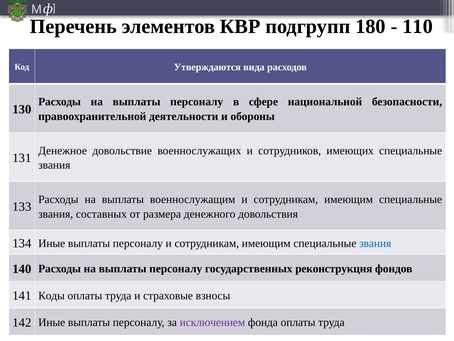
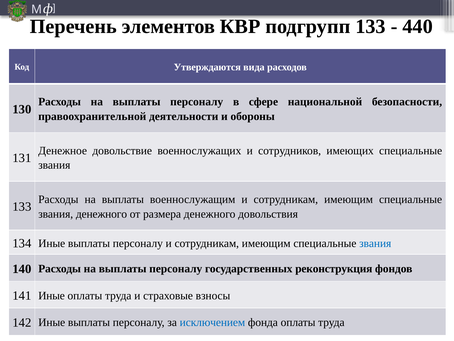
подгрупп 180: 180 -> 133 (371, 27)
110: 110 -> 440 (418, 27)
звания составных: составных -> денежного (102, 214)
141 Коды: Коды -> Иные (52, 295)
исключением colour: purple -> blue (212, 322)
